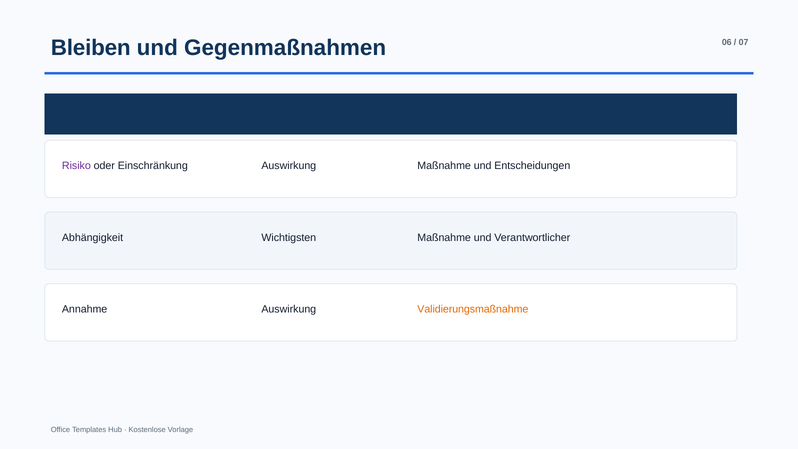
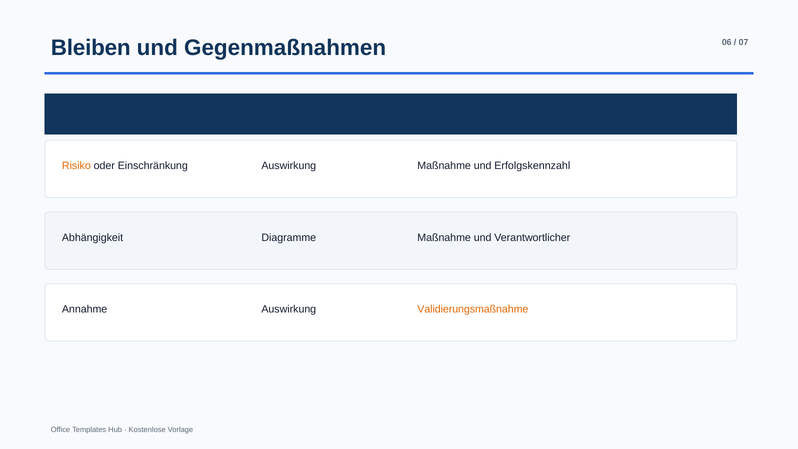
Risiko colour: purple -> orange (76, 166)
Entscheidungen: Entscheidungen -> Erfolgskennzahl (532, 166)
Wichtigsten: Wichtigsten -> Diagramme (289, 238)
